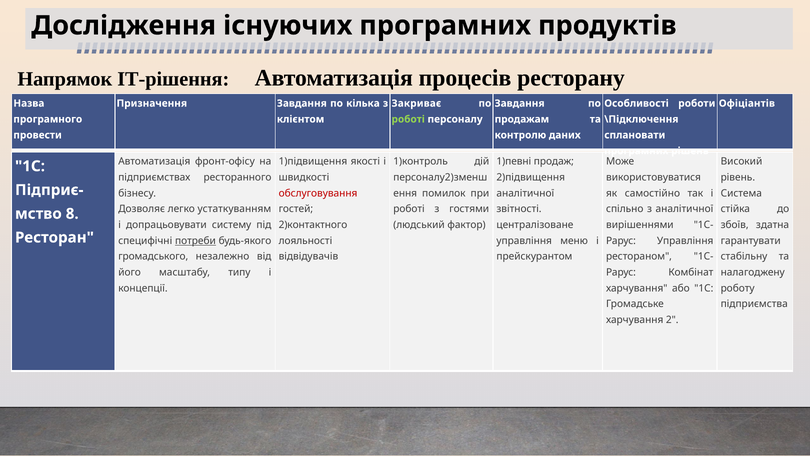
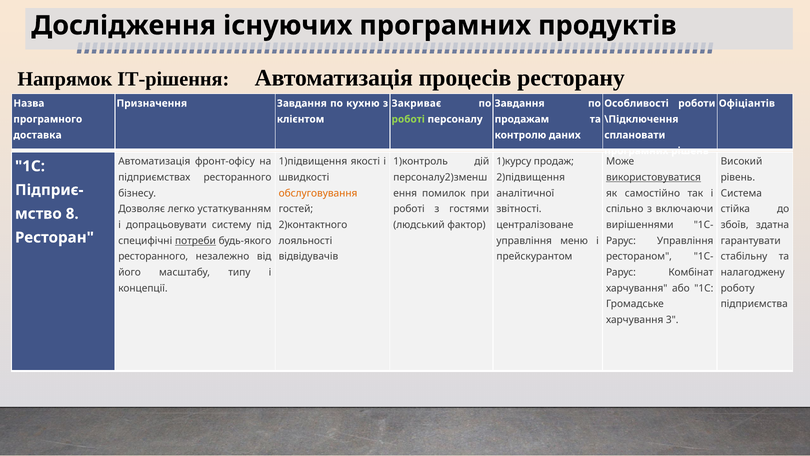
кілька: кілька -> кухню (363, 103)
провести: провести -> доставка (38, 135)
1)певні: 1)певні -> 1)курсу (514, 161)
використовуватися underline: none -> present (654, 177)
обслуговування colour: red -> orange (318, 193)
з аналітичної: аналітичної -> включаючи (684, 209)
громадського: громадського -> ресторанного (153, 256)
2: 2 -> 3 (672, 320)
